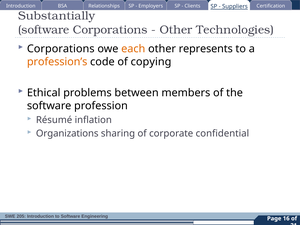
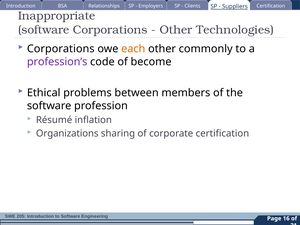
Substantially: Substantially -> Inappropriate (57, 16)
represents: represents -> commonly (206, 49)
profession’s colour: orange -> purple (57, 62)
copying: copying -> become (151, 62)
corporate confidential: confidential -> certification (222, 134)
